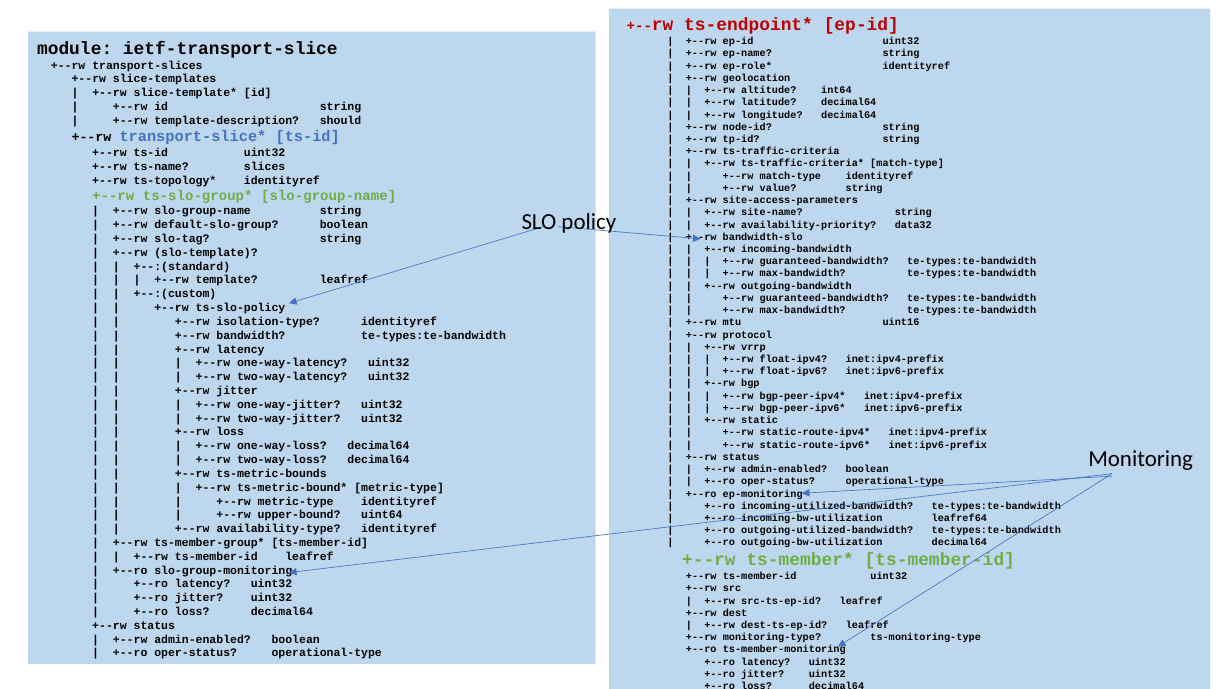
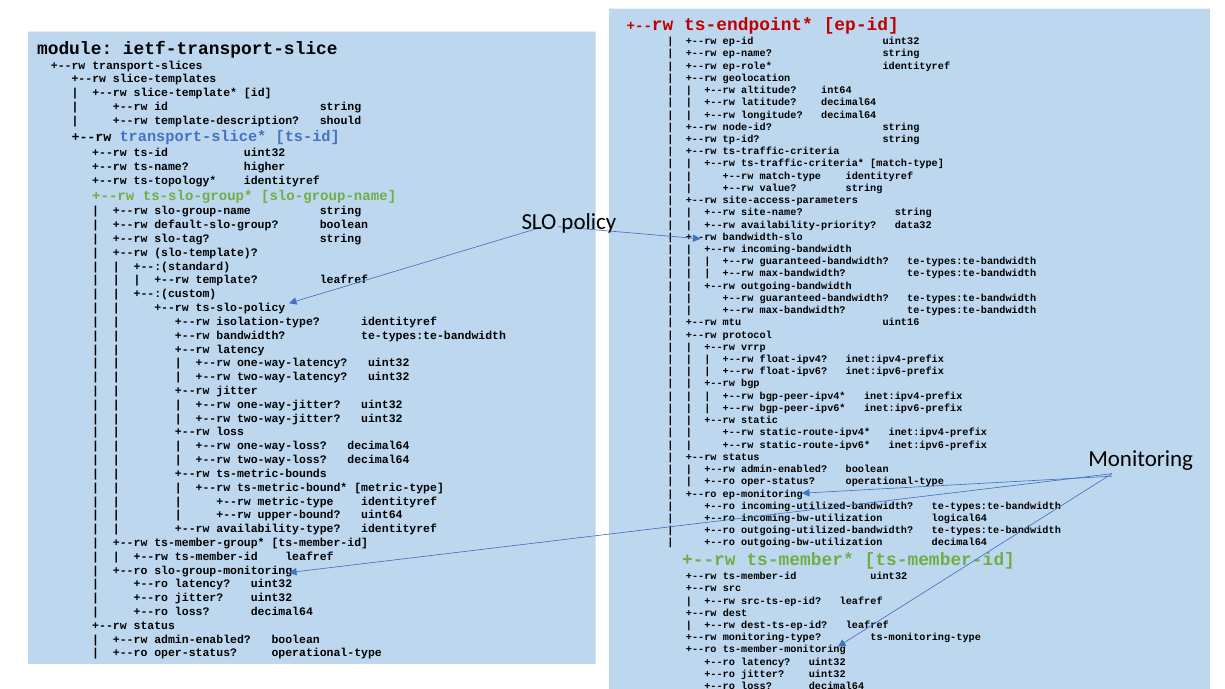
slices: slices -> higher (265, 167)
leafref64: leafref64 -> logical64 (959, 518)
